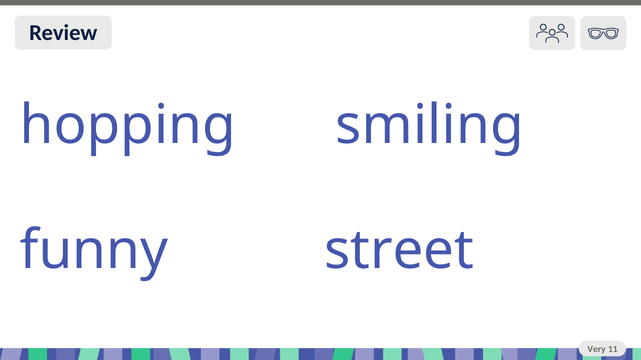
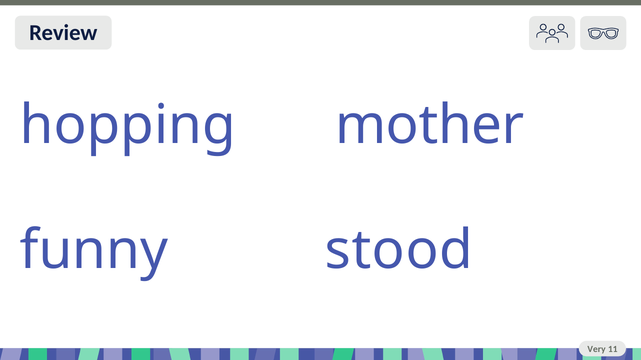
smiling: smiling -> mother (430, 125)
street: street -> stood (399, 251)
